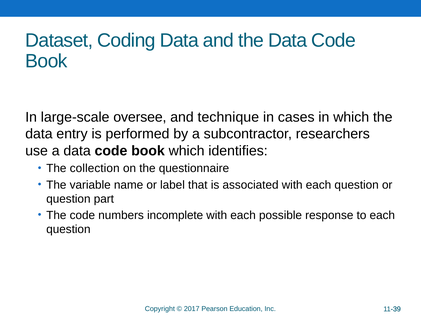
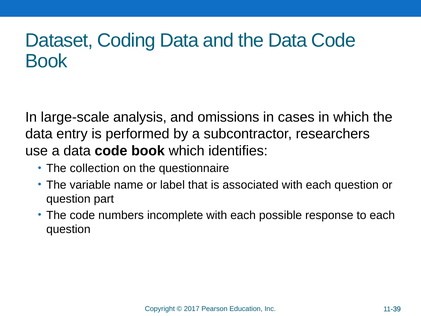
oversee: oversee -> analysis (140, 117)
technique: technique -> omissions (228, 117)
